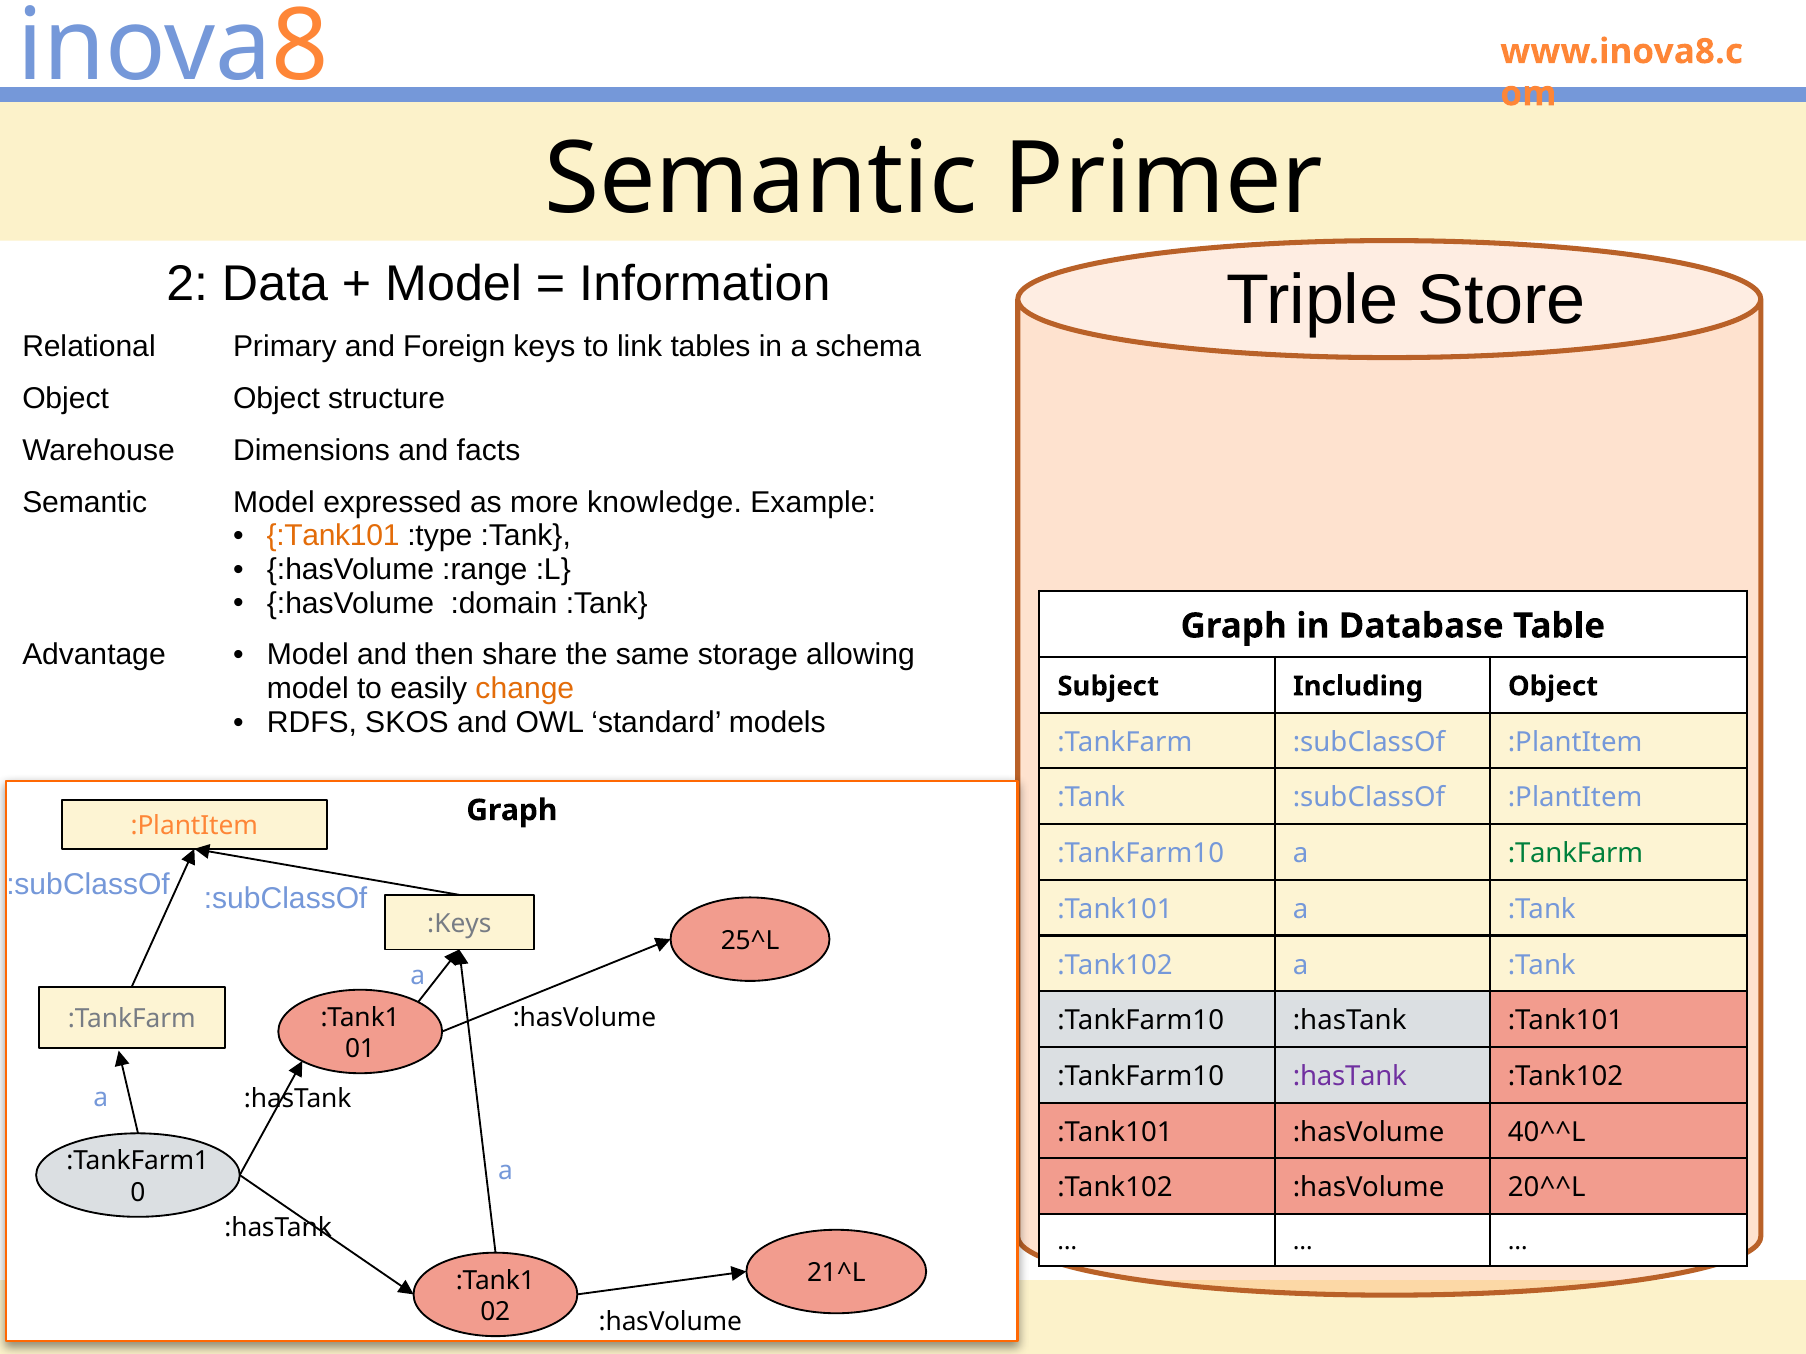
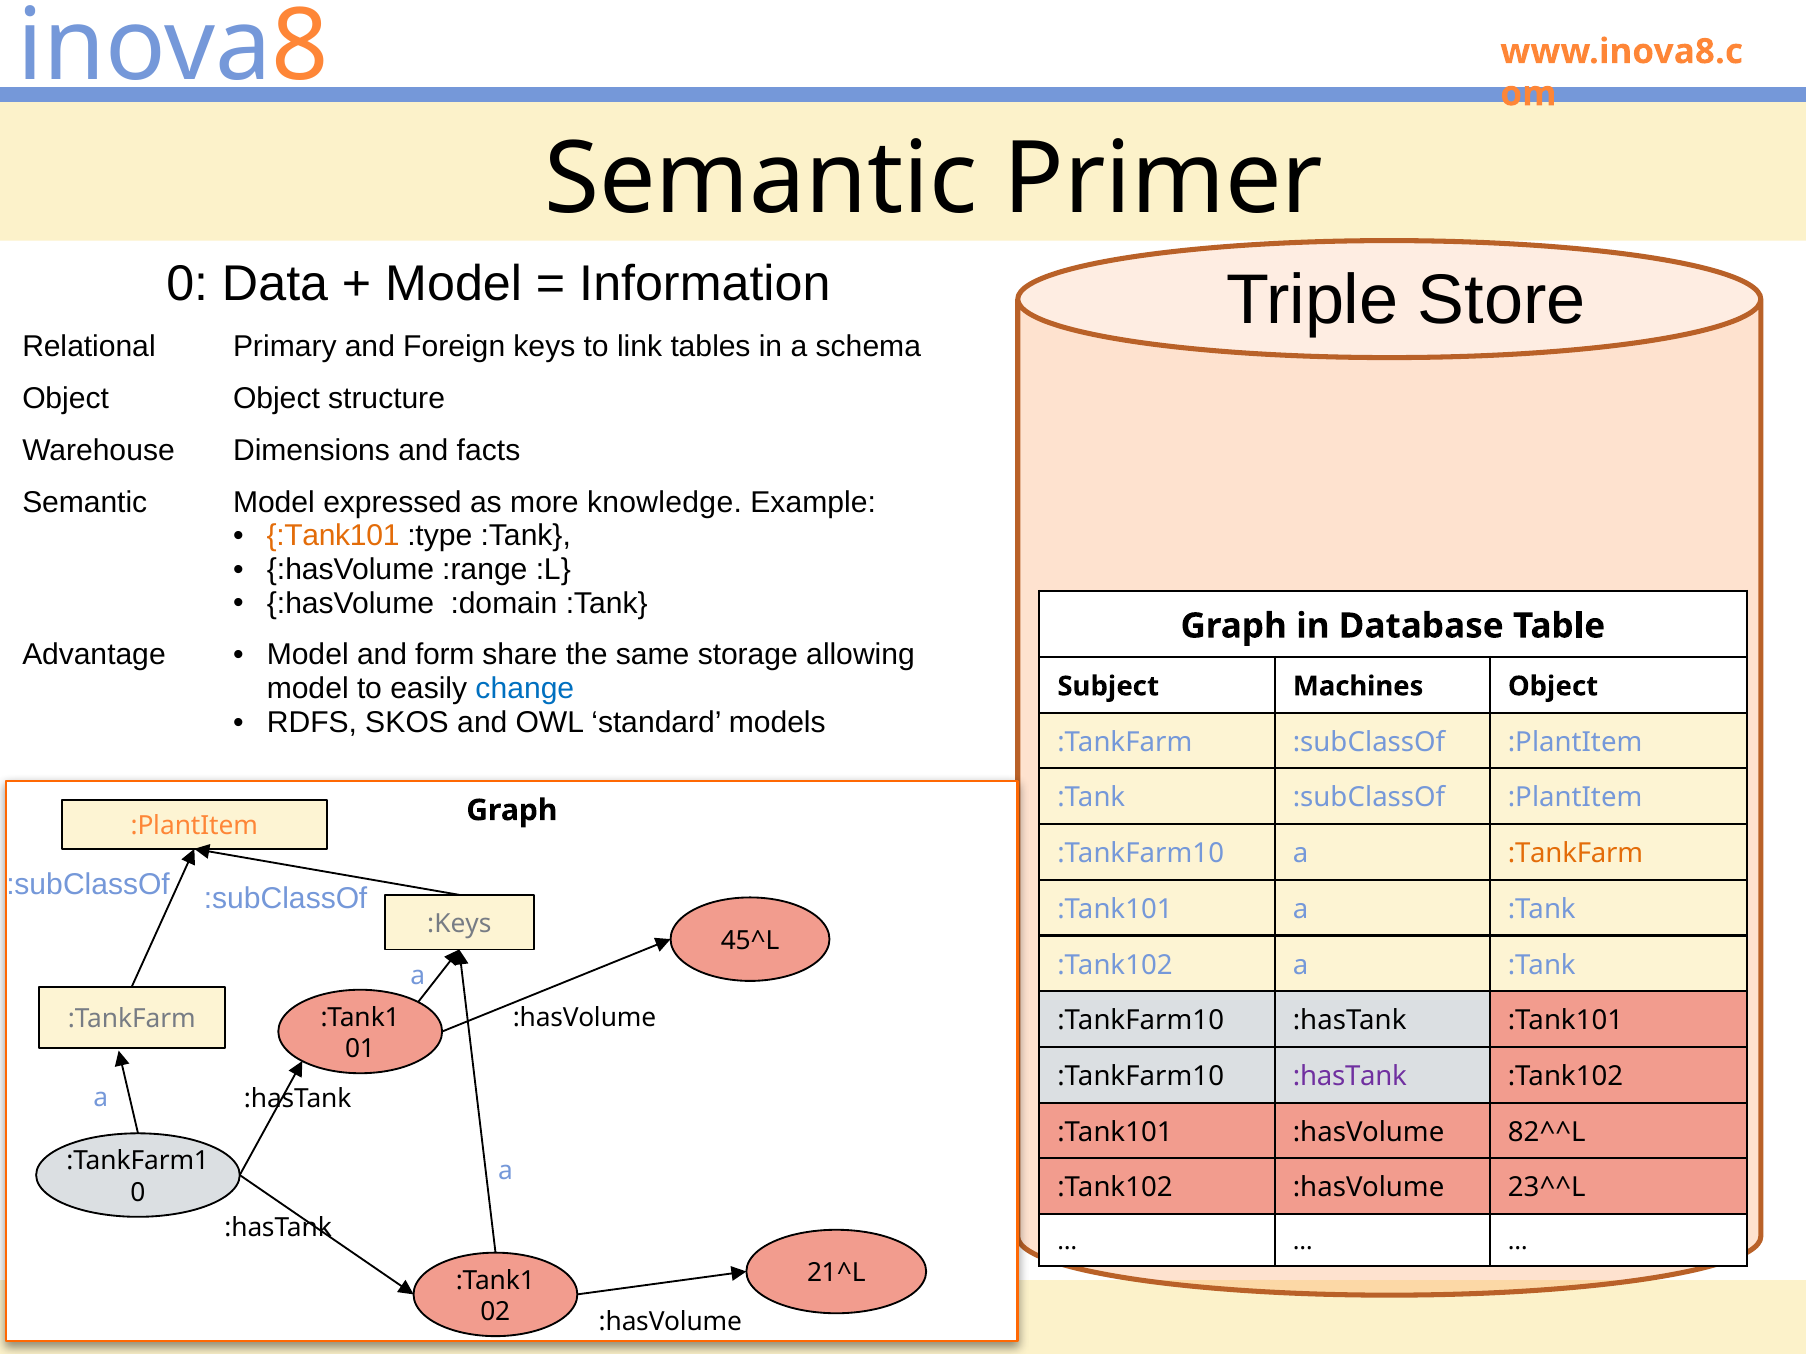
2: 2 -> 0 (187, 284)
then: then -> form (445, 655)
change colour: orange -> blue (525, 689)
Including: Including -> Machines (1358, 687)
:TankFarm colour: green -> orange (1576, 854)
25^L: 25^L -> 45^L (750, 941)
40^^L: 40^^L -> 82^^L (1547, 1133)
20^^L: 20^^L -> 23^^L (1547, 1188)
